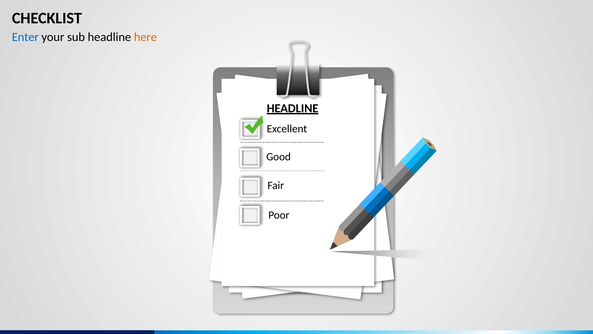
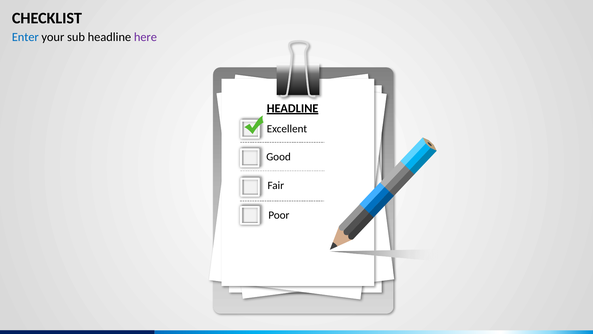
here colour: orange -> purple (145, 37)
